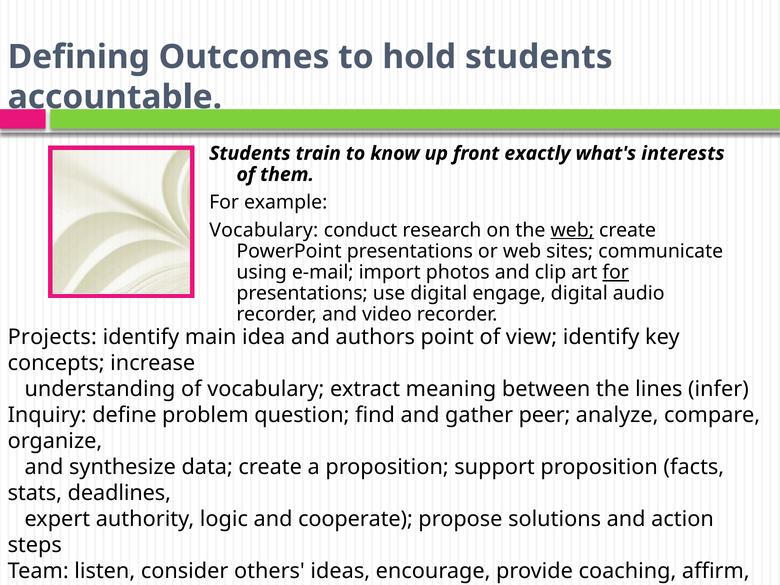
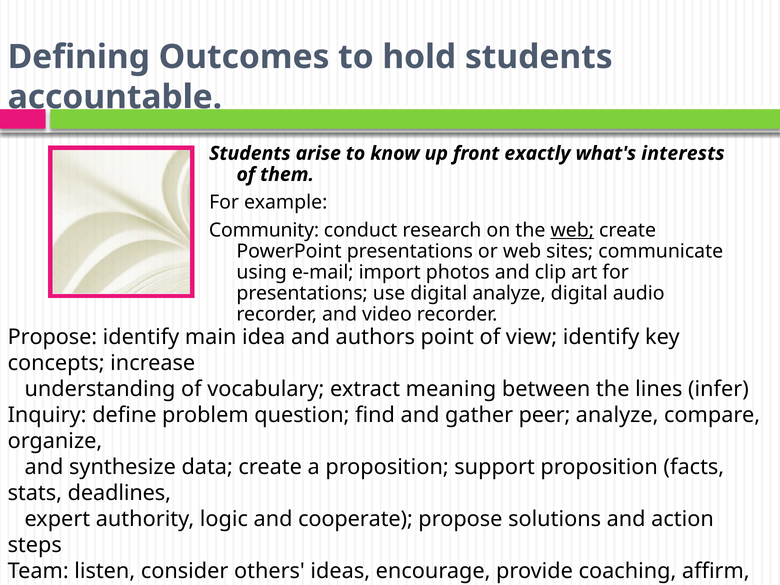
train: train -> arise (318, 153)
Vocabulary: Vocabulary -> Community (264, 230)
for underline: present -> none (616, 272)
digital engage: engage -> analyze (509, 293)
Projects: Projects -> Propose (52, 337)
